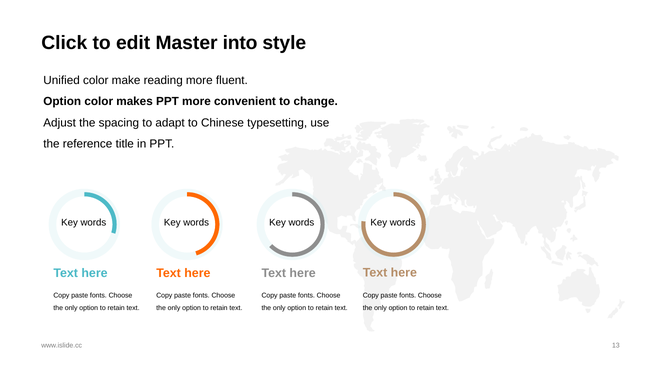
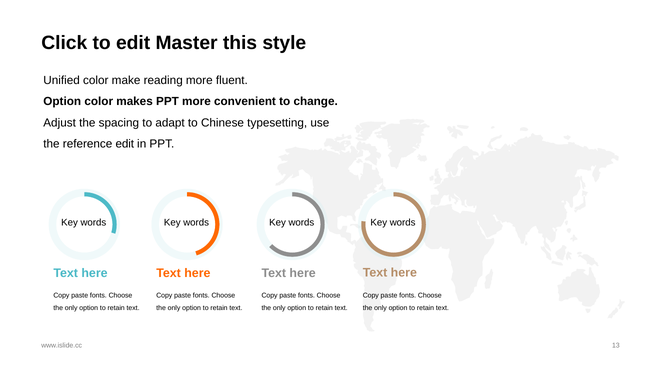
into: into -> this (240, 43)
reference title: title -> edit (125, 144)
